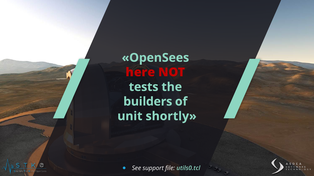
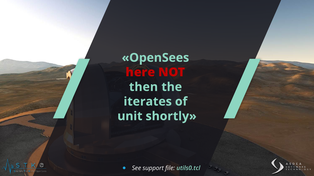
tests: tests -> then (144, 87)
builders: builders -> iterates (148, 102)
